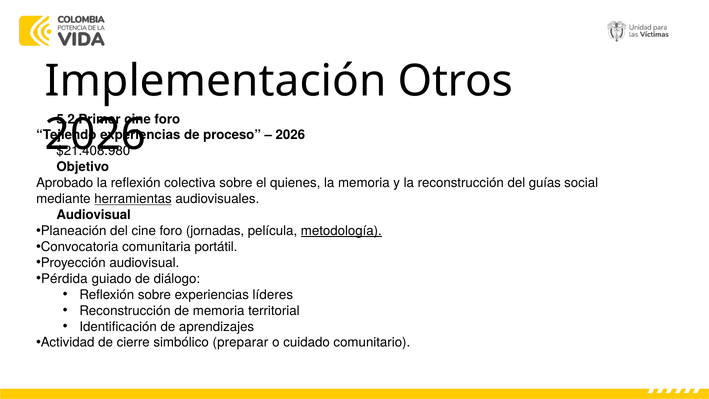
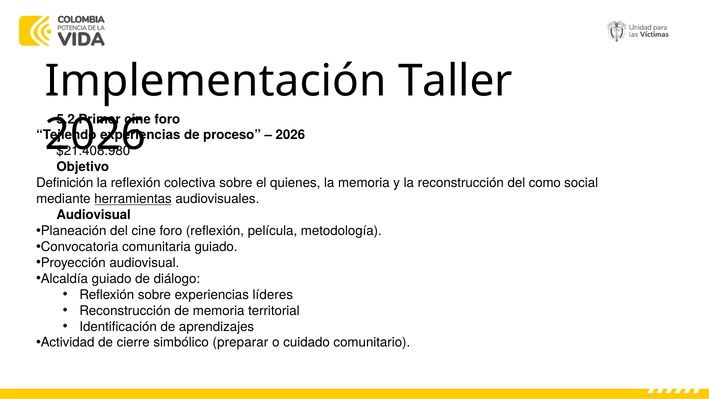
Otros: Otros -> Taller (455, 81)
Aprobado: Aprobado -> Definición (65, 183)
guías: guías -> como (545, 183)
foro jornadas: jornadas -> reflexión (215, 231)
metodología underline: present -> none (341, 231)
comunitaria portátil: portátil -> guiado (216, 247)
Pérdida: Pérdida -> Alcaldía (64, 279)
